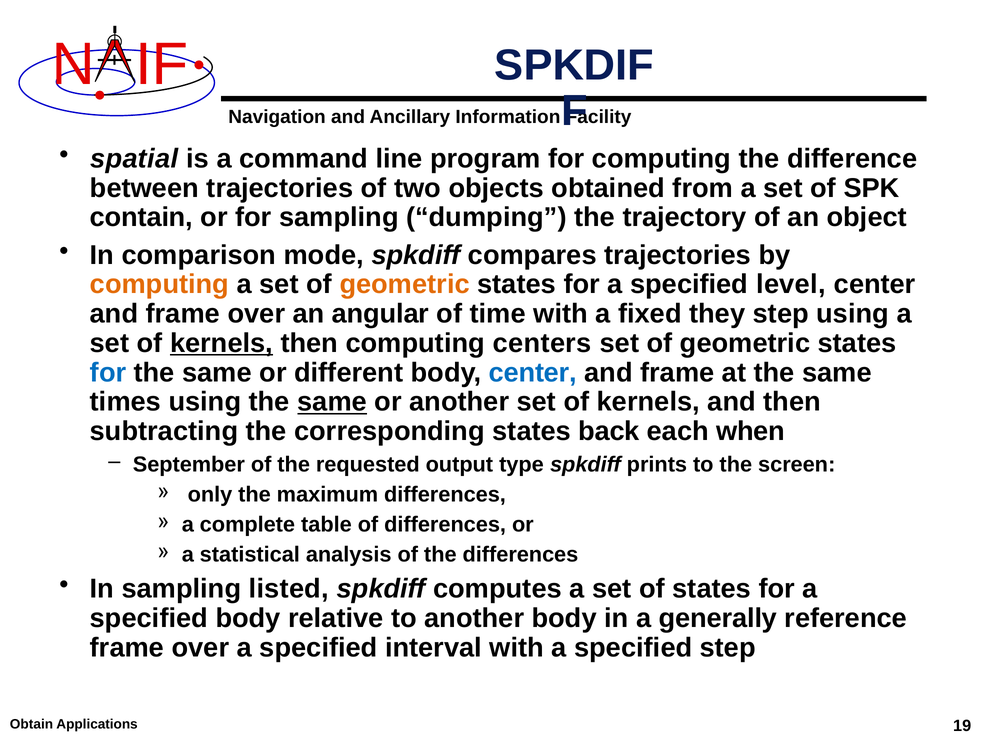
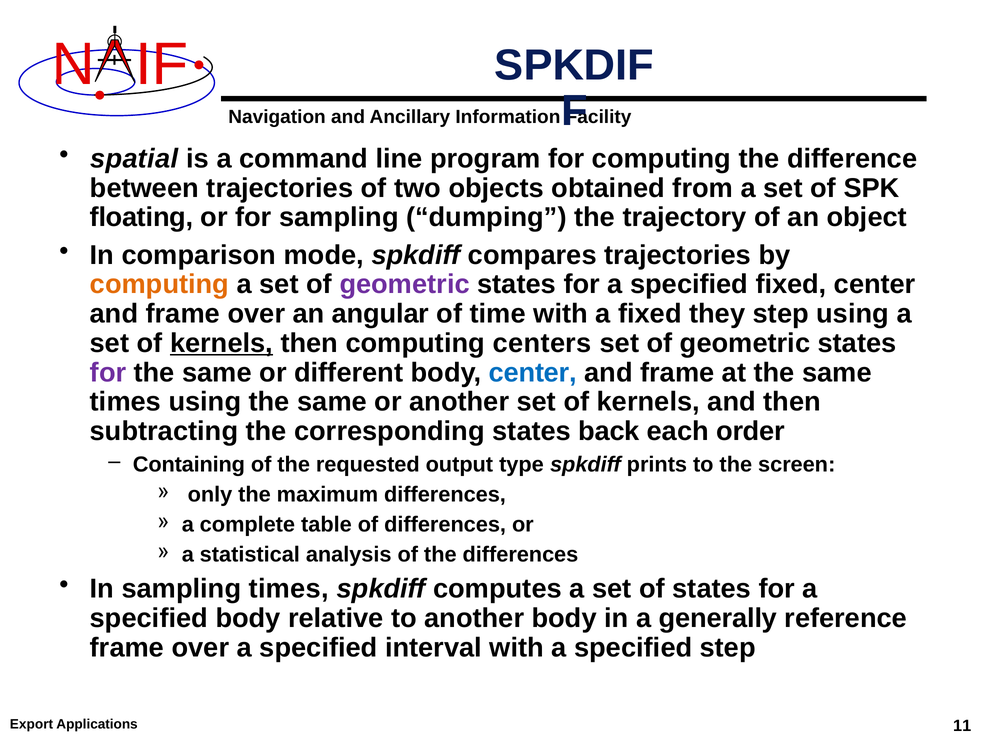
contain: contain -> floating (142, 218)
geometric colour: orange -> purple (405, 284)
specified level: level -> fixed (791, 284)
for colour: blue -> purple (108, 373)
same underline: present -> none (332, 402)
when: when -> order (751, 431)
September: September -> Containing (189, 464)
sampling listed: listed -> times (289, 589)
Obtain: Obtain -> Export (31, 724)
19: 19 -> 11 (962, 726)
